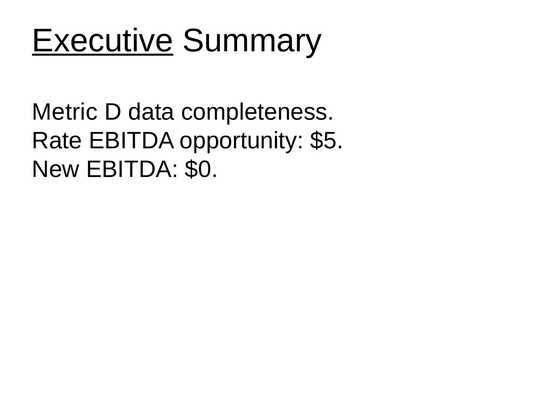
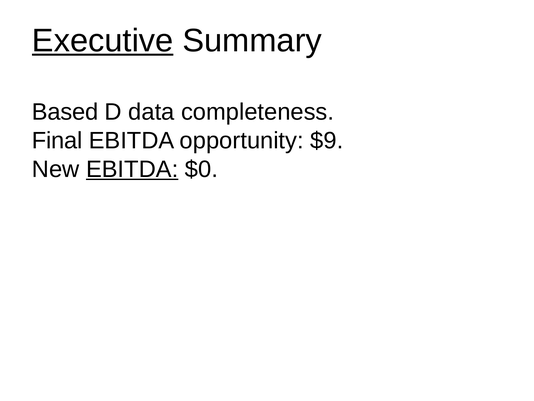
Metric: Metric -> Based (65, 112)
Rate: Rate -> Final (57, 140)
$5: $5 -> $9 (327, 140)
EBITDA underline: none -> present (132, 169)
